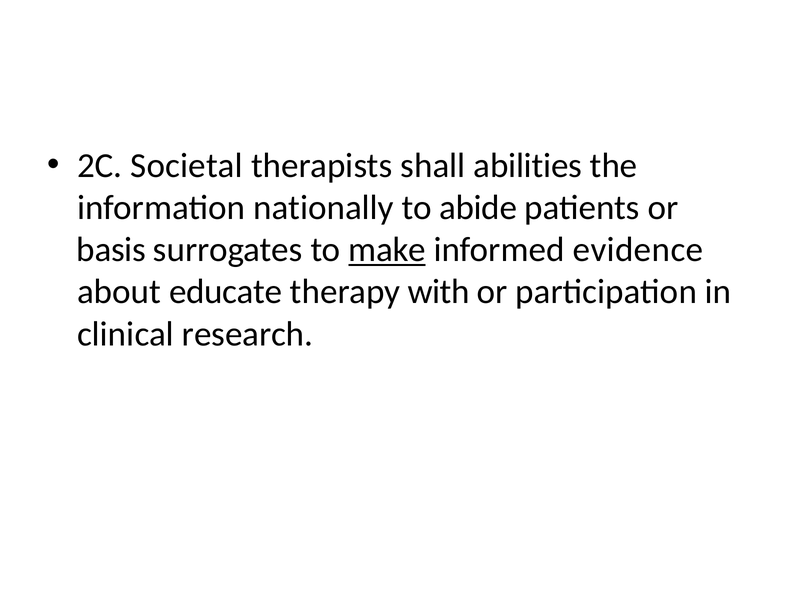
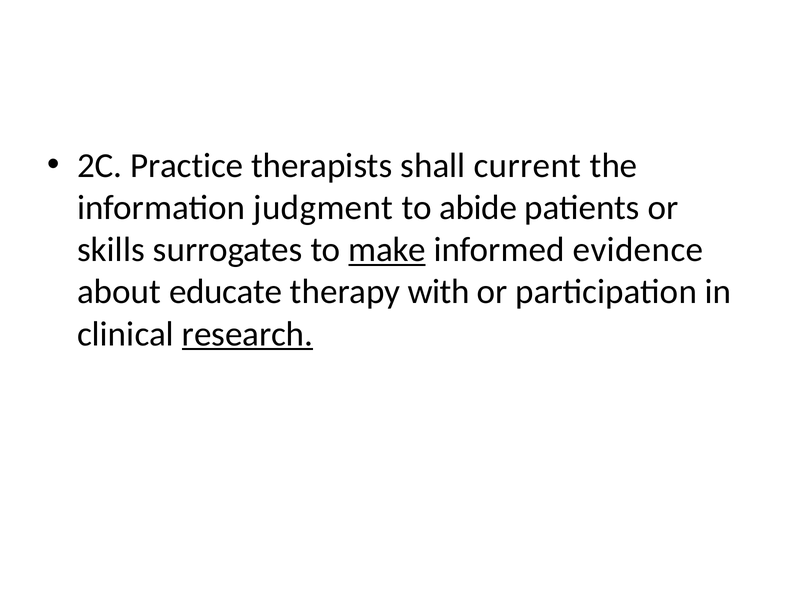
Societal: Societal -> Practice (187, 166)
abilities: abilities -> current (527, 166)
nationally: nationally -> judgment (323, 208)
basis: basis -> skills (111, 250)
research underline: none -> present (247, 334)
